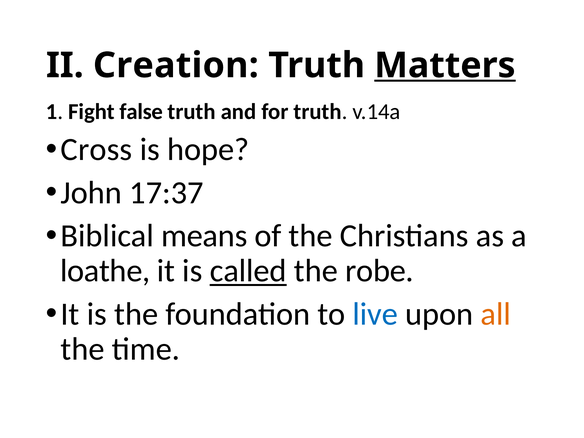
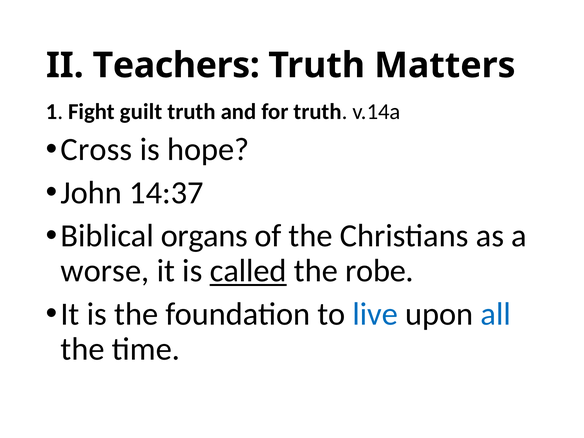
Creation: Creation -> Teachers (176, 65)
Matters underline: present -> none (445, 65)
false: false -> guilt (141, 112)
17:37: 17:37 -> 14:37 (166, 193)
means: means -> organs (204, 236)
loathe: loathe -> worse (105, 271)
all colour: orange -> blue (496, 314)
